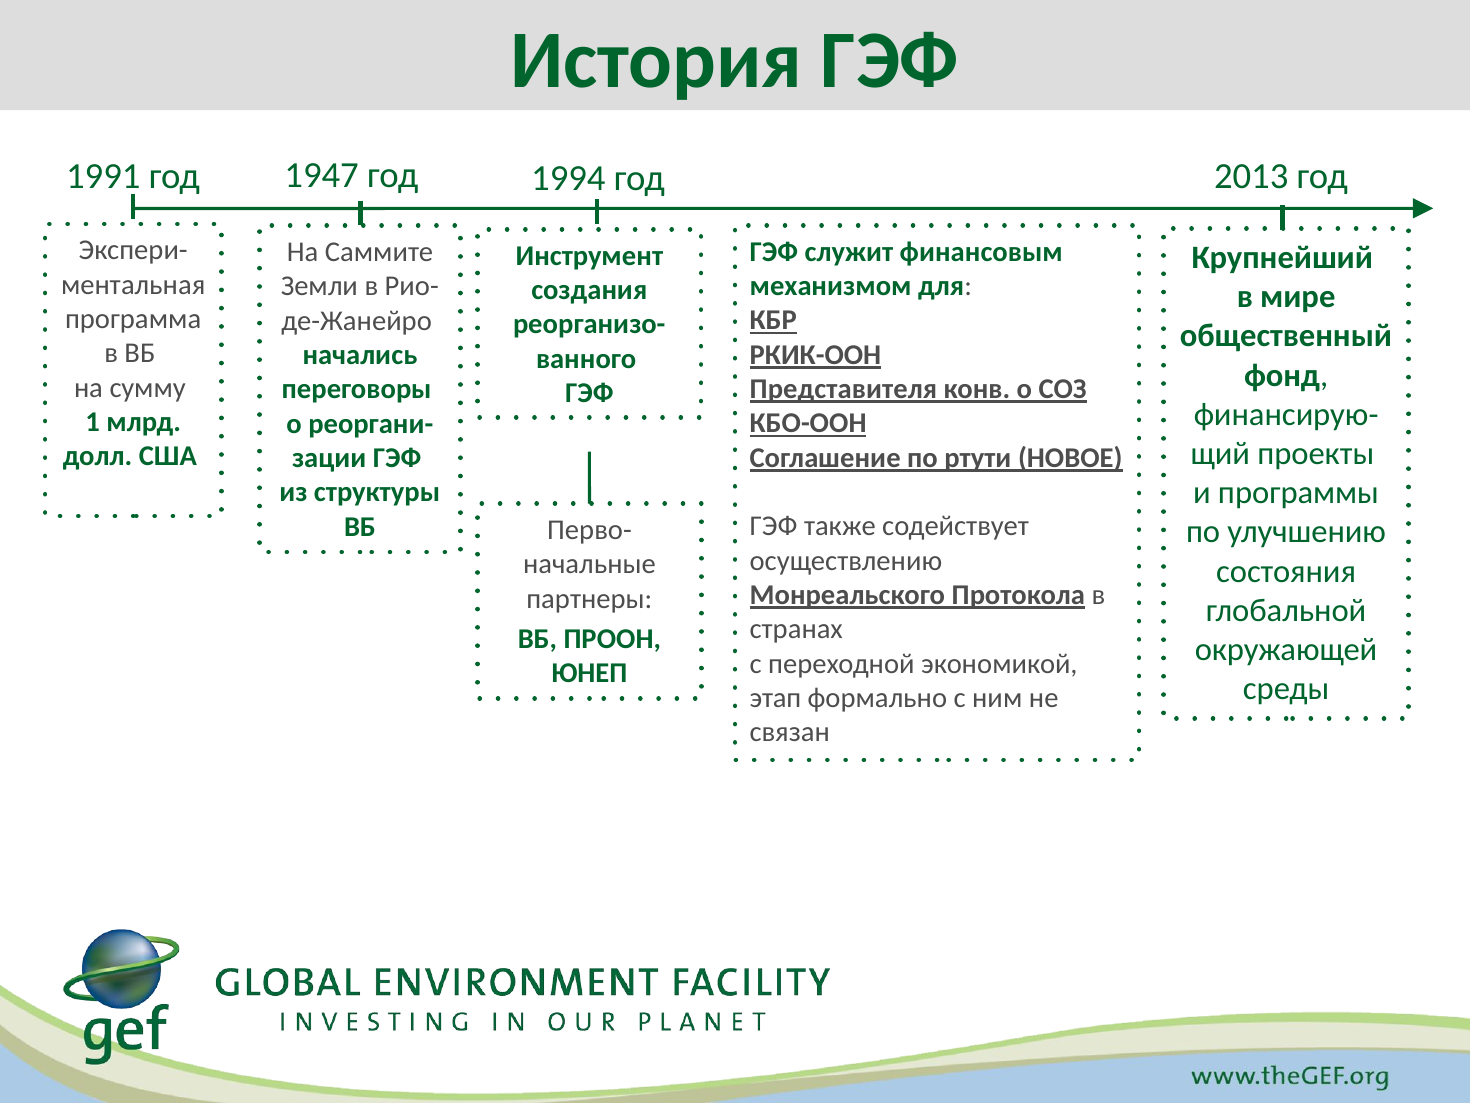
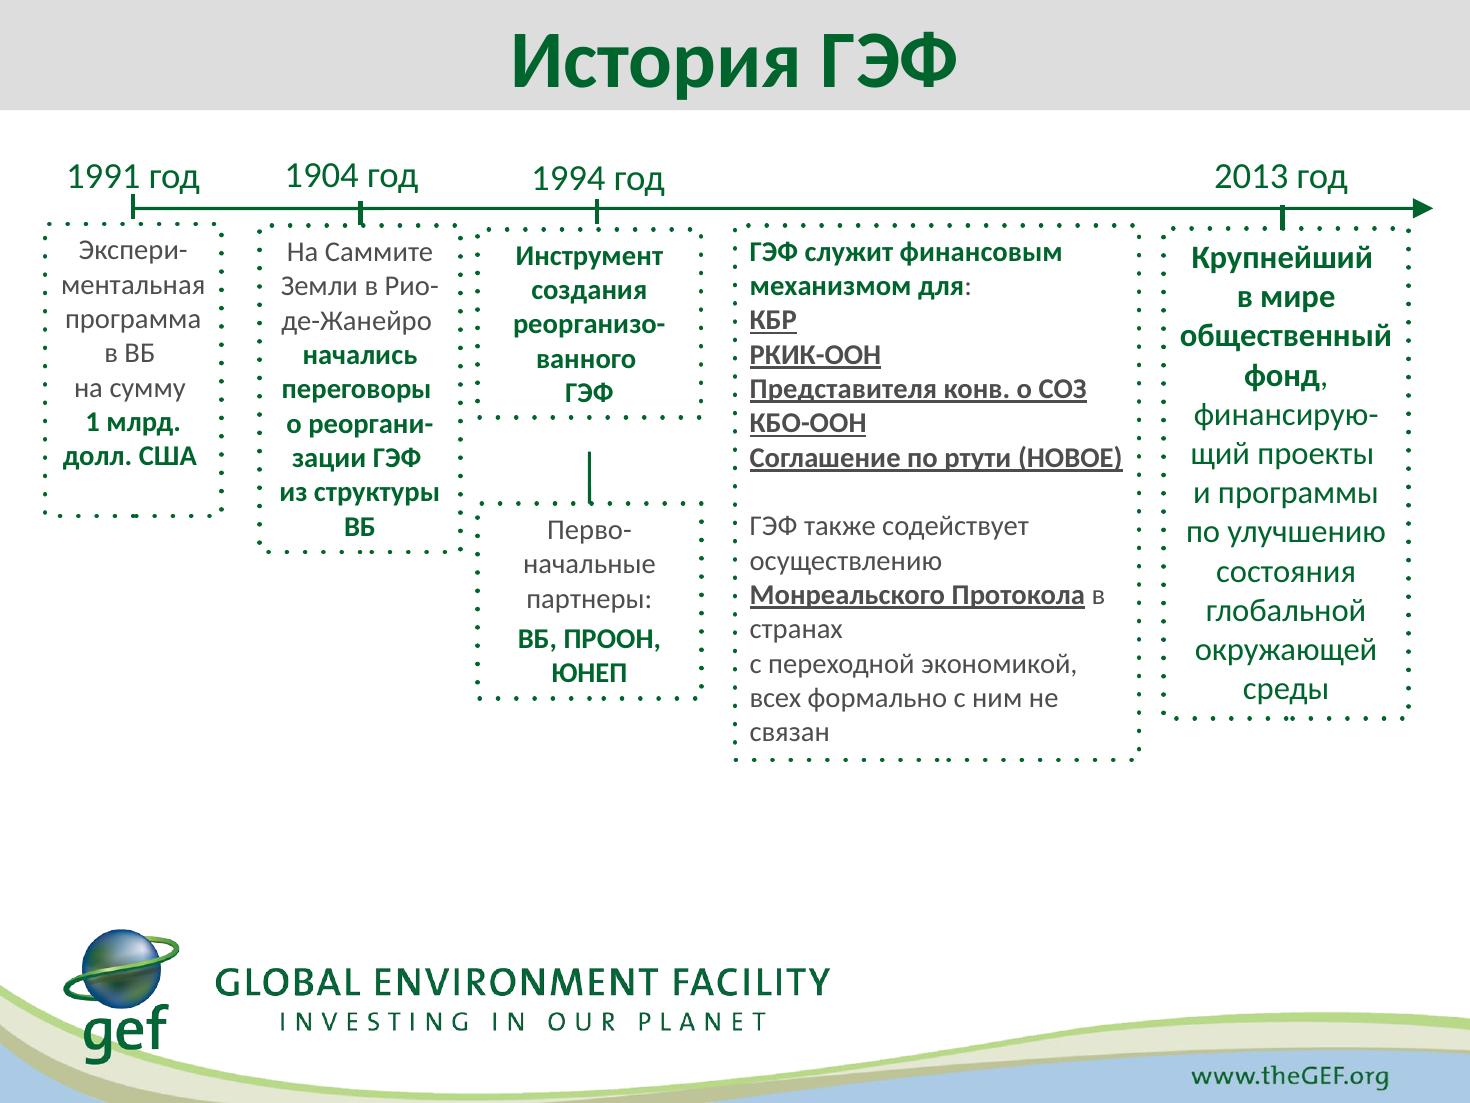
1947: 1947 -> 1904 (322, 175)
этап: этап -> всех (775, 698)
